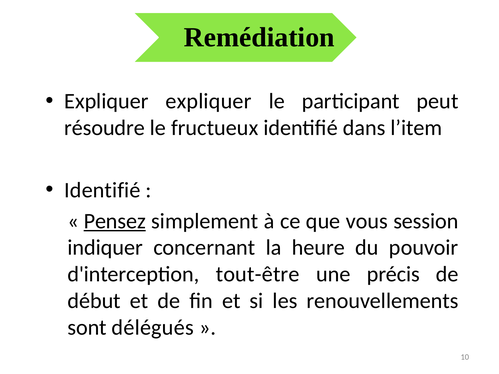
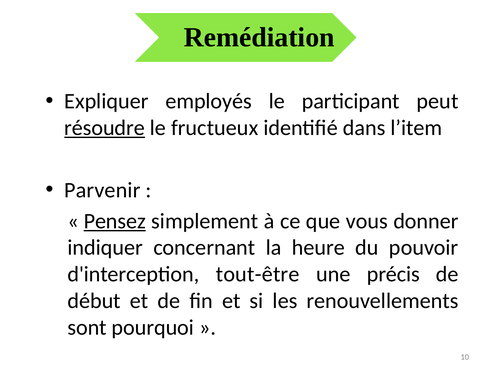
Expliquer expliquer: expliquer -> employés (209, 101)
résoudre underline: none -> present (105, 128)
Identifié: Identifié -> Parvenir (102, 190)
session: session -> donner (426, 221)
délégués: délégués -> pourquoi (153, 328)
